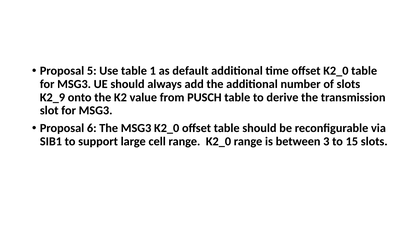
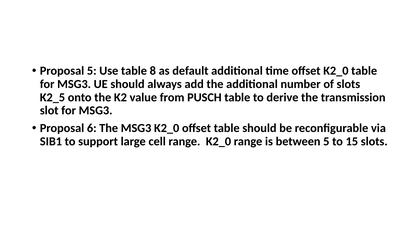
1: 1 -> 8 (153, 71)
K2_9: K2_9 -> K2_5 (52, 97)
between 3: 3 -> 5 (326, 142)
